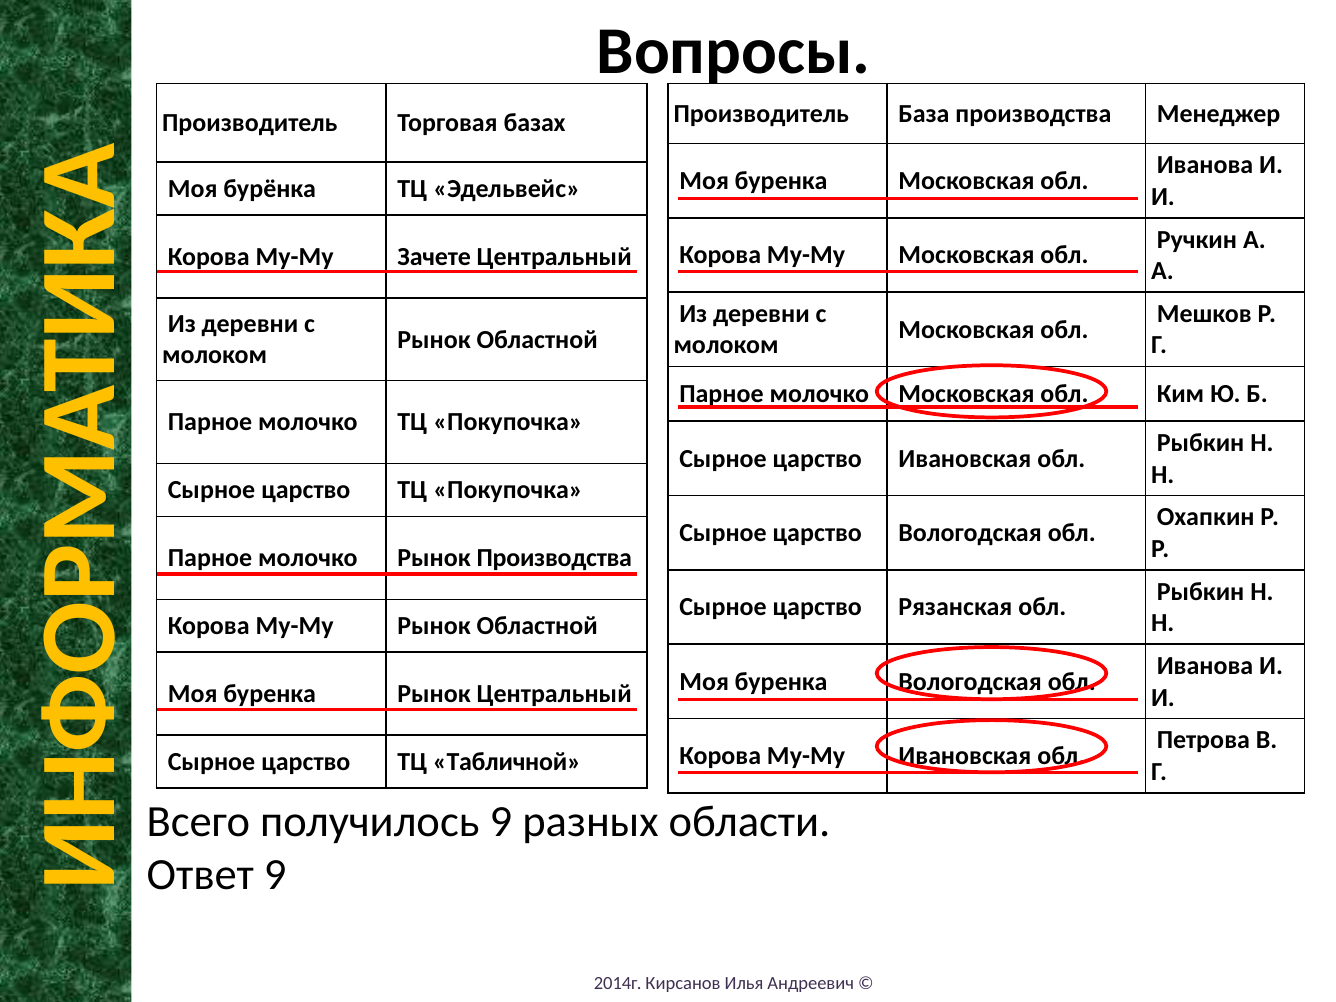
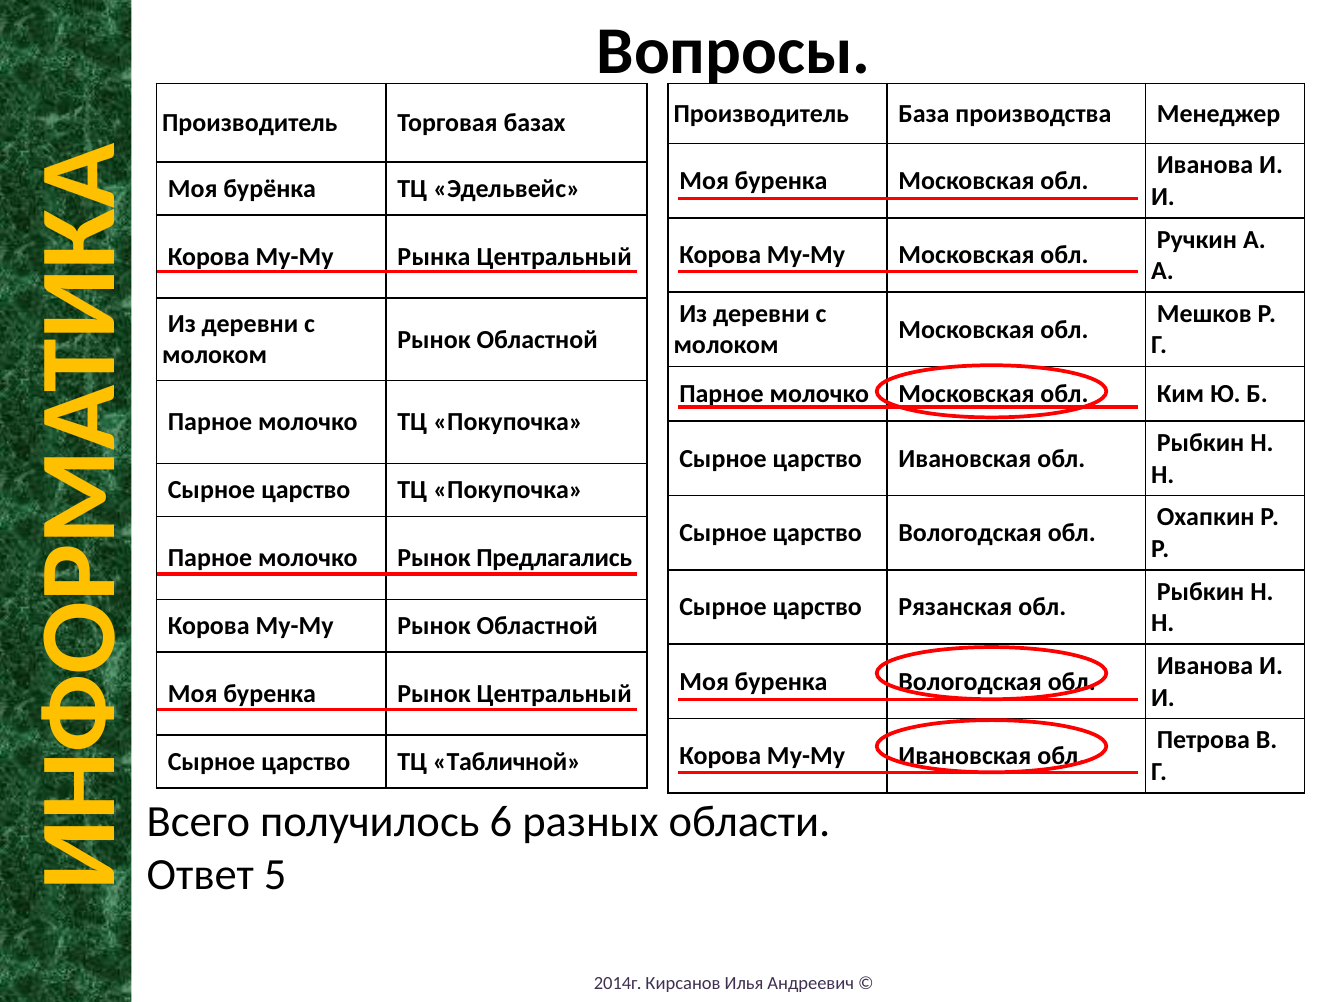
Зачете: Зачете -> Рынка (434, 257)
Рынок Производства: Производства -> Предлагались (554, 558)
получилось 9: 9 -> 6 (501, 822)
Ответ 9: 9 -> 5 (275, 875)
